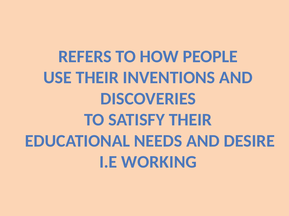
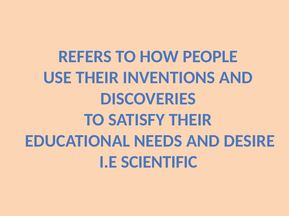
WORKING: WORKING -> SCIENTIFIC (159, 163)
